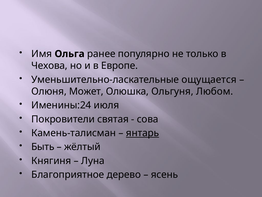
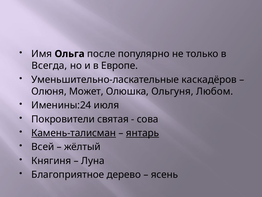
ранее: ранее -> после (101, 54)
Чехова: Чехова -> Всегда (49, 66)
ощущается: ощущается -> каскадёров (209, 79)
Камень-талисман underline: none -> present (74, 133)
Быть: Быть -> Всей (43, 147)
